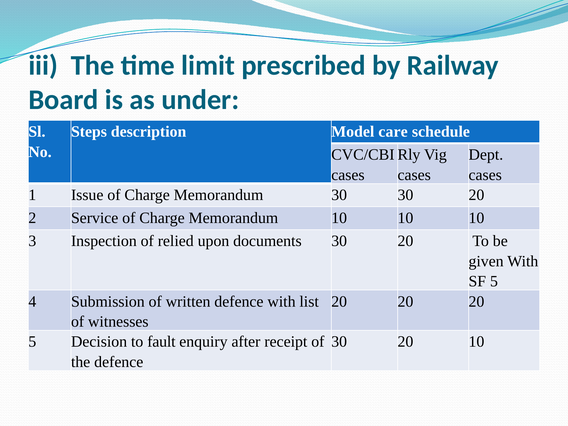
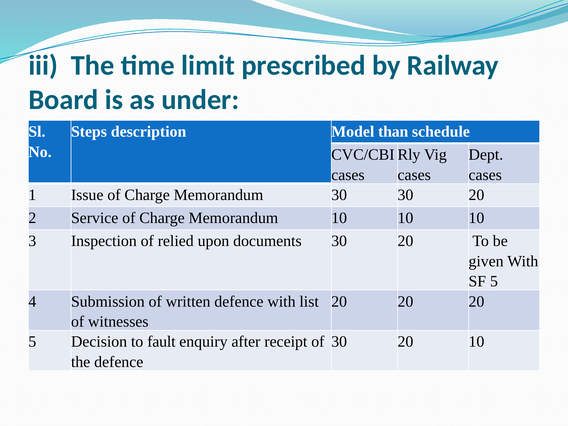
care: care -> than (393, 132)
